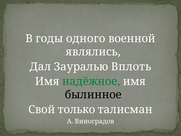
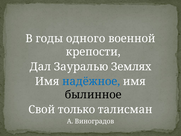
являлись: являлись -> крепости (93, 52)
Вплоть: Вплоть -> Землях (131, 67)
надёжное colour: green -> blue (91, 81)
